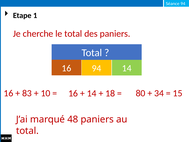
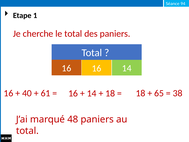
94: 94 -> 16 (97, 68)
83: 83 -> 40 (27, 93)
10: 10 -> 61 (46, 93)
80: 80 -> 18 (141, 93)
34: 34 -> 65 (159, 93)
15: 15 -> 38 (178, 93)
